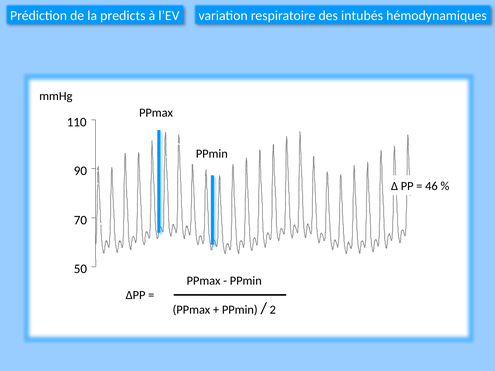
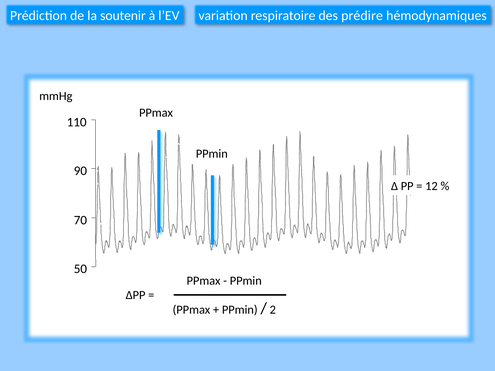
predicts: predicts -> soutenir (123, 16)
intubés: intubés -> prédire (362, 16)
46: 46 -> 12 (431, 186)
